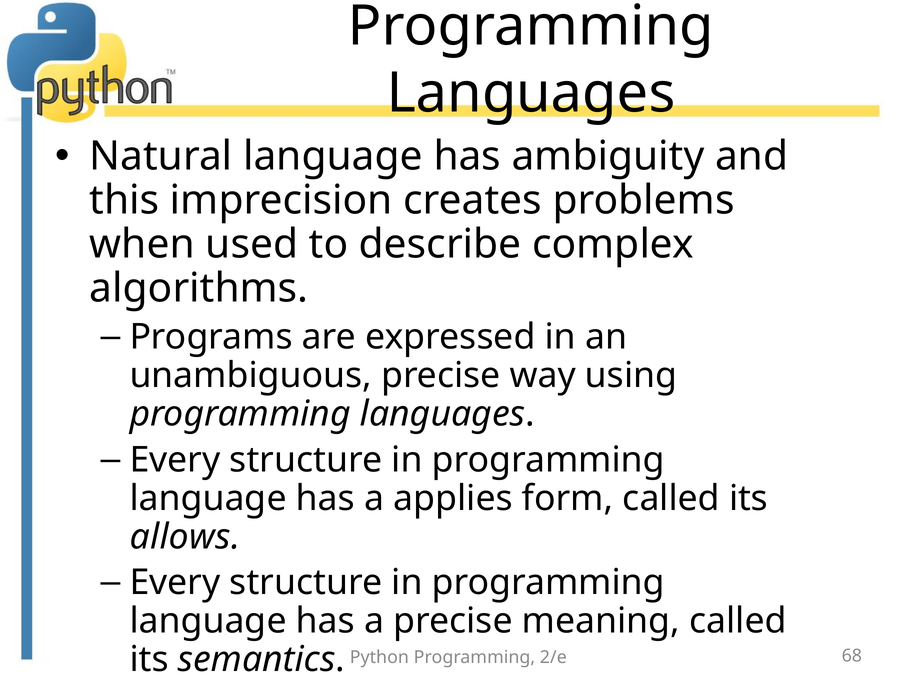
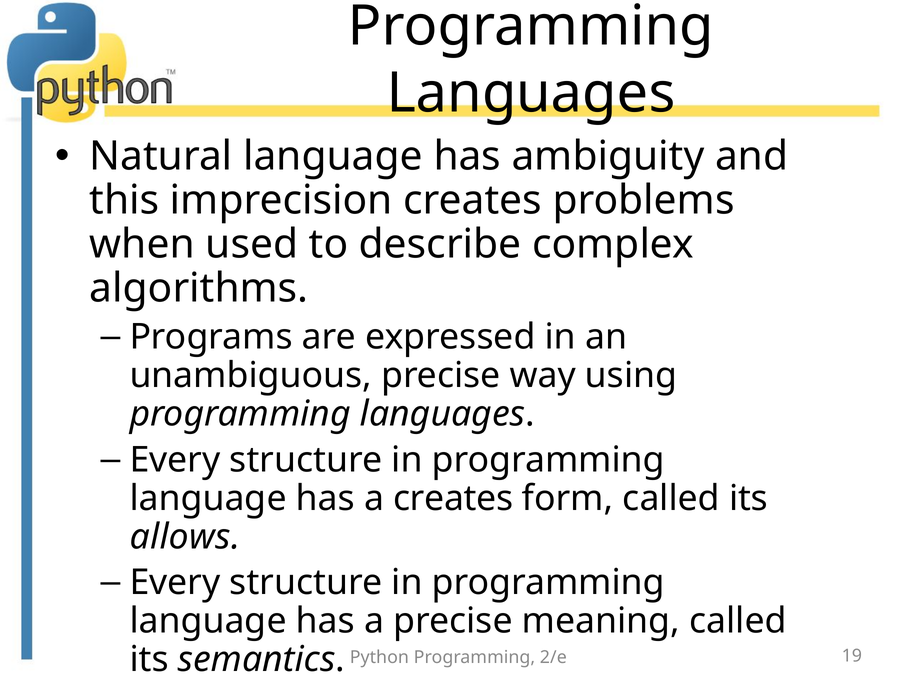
a applies: applies -> creates (453, 498)
68: 68 -> 19 (852, 656)
